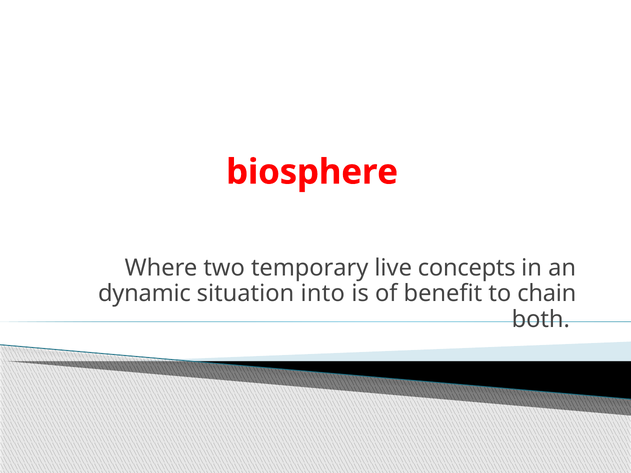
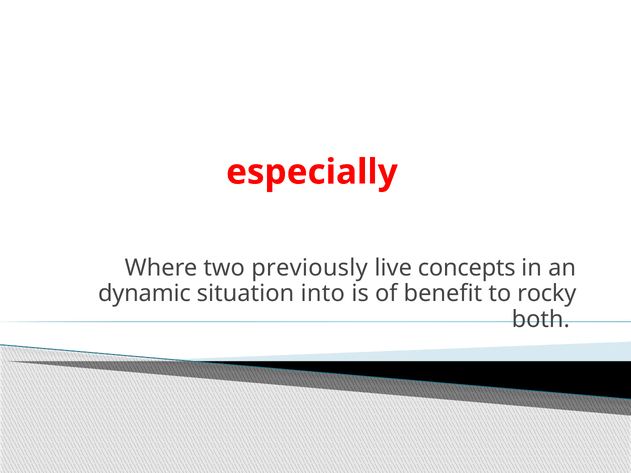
biosphere: biosphere -> especially (312, 172)
temporary: temporary -> previously (310, 268)
chain: chain -> rocky (547, 294)
